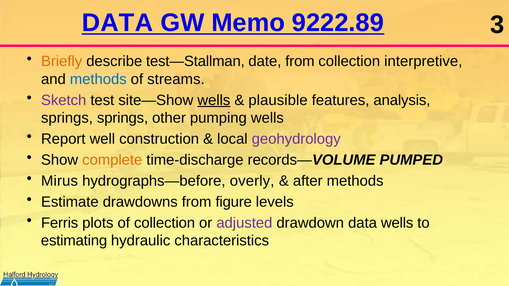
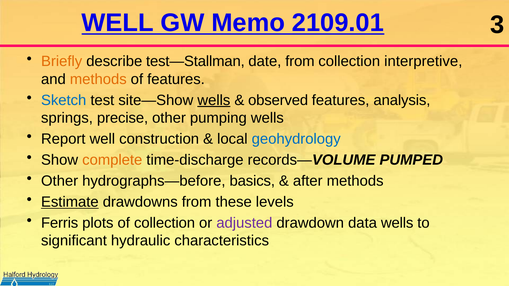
DATA: DATA -> WELL (118, 23)
9222.89: 9222.89 -> 2109.01 (338, 23)
methods colour: blue -> orange (98, 79)
of streams: streams -> features (176, 79)
Sketch colour: purple -> blue (64, 100)
plausible: plausible -> observed (278, 100)
springs springs: springs -> precise (123, 118)
geohydrology colour: purple -> blue (296, 139)
Mirus: Mirus -> Other (60, 181)
overly: overly -> basics (252, 181)
Estimate underline: none -> present (70, 202)
figure: figure -> these (234, 202)
estimating: estimating -> significant (74, 241)
